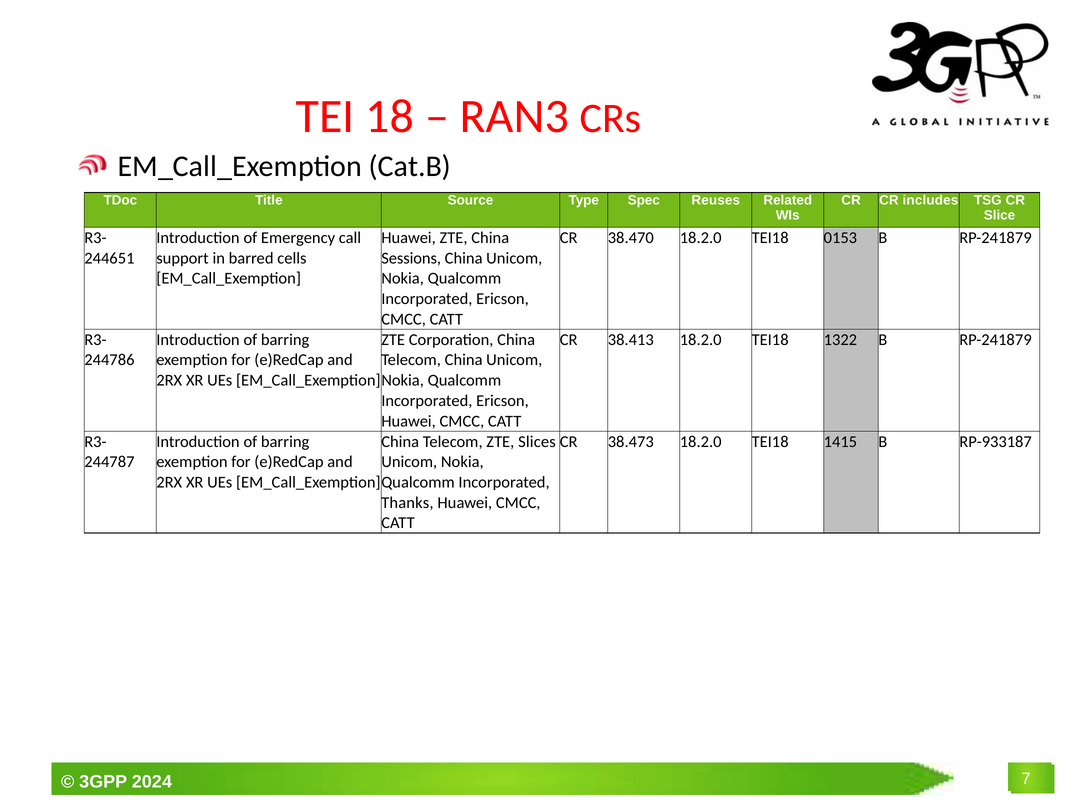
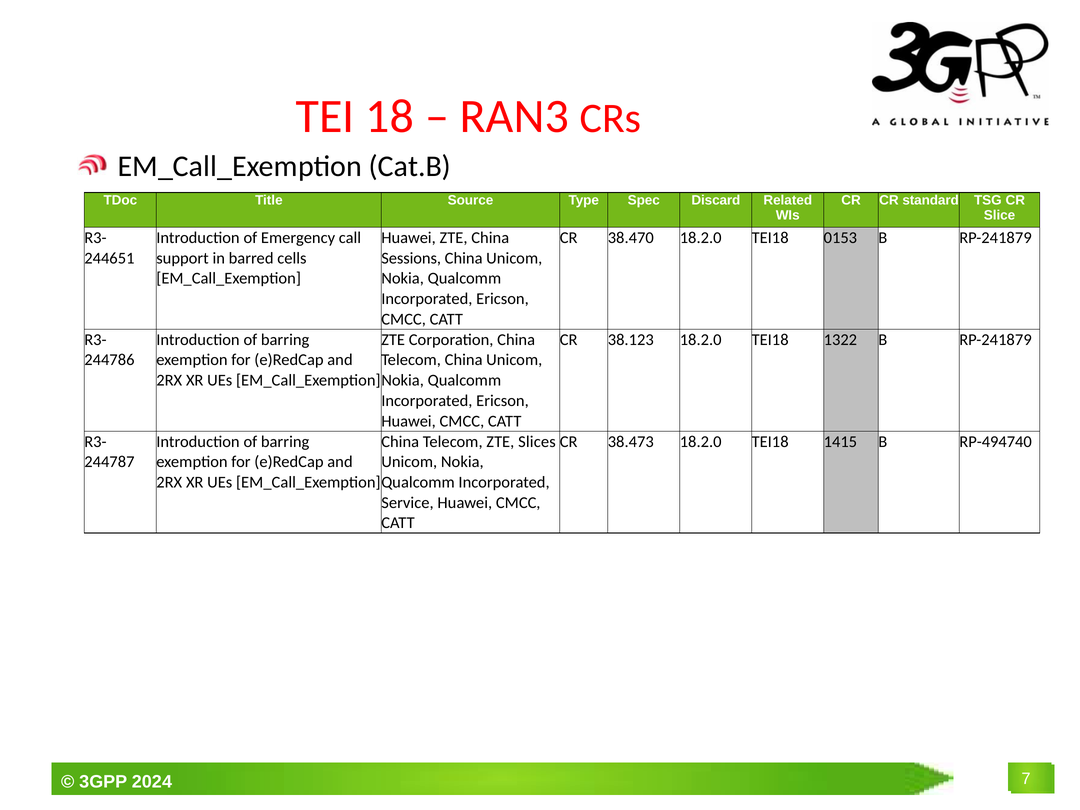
Reuses: Reuses -> Discard (716, 200)
includes: includes -> standard (931, 200)
38.413: 38.413 -> 38.123 (631, 340)
RP-933187: RP-933187 -> RP-494740 (996, 442)
Thanks: Thanks -> Service (407, 503)
